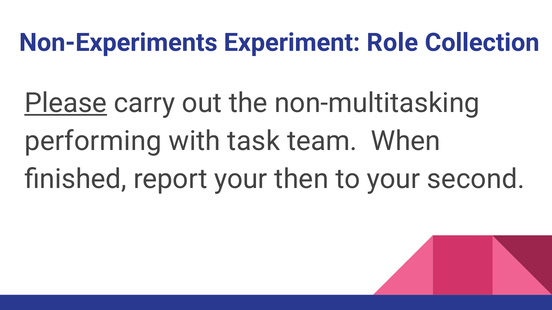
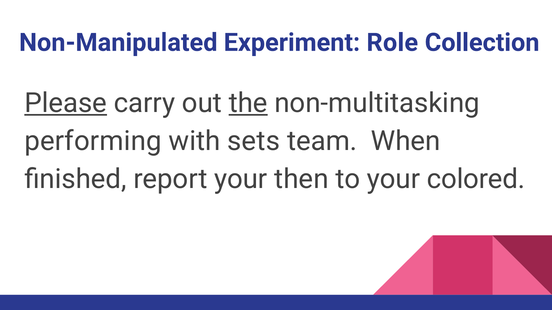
Non-Experiments: Non-Experiments -> Non-Manipulated (118, 43)
the underline: none -> present (248, 103)
task: task -> sets (254, 141)
second: second -> colored (476, 179)
